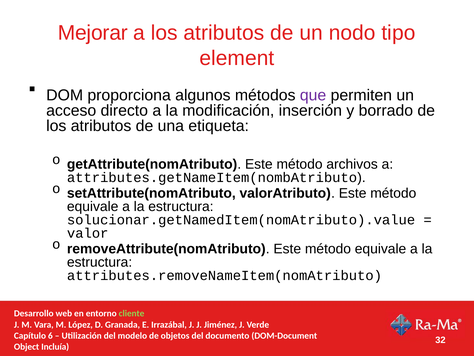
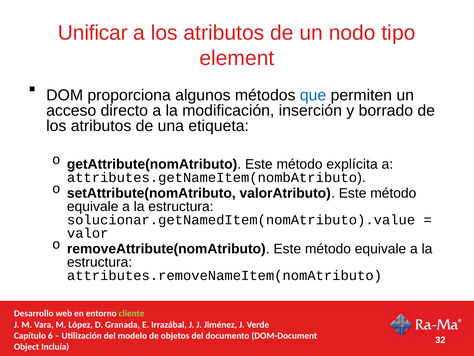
Mejorar: Mejorar -> Unificar (93, 33)
que colour: purple -> blue (313, 95)
archivos: archivos -> explícita (352, 164)
